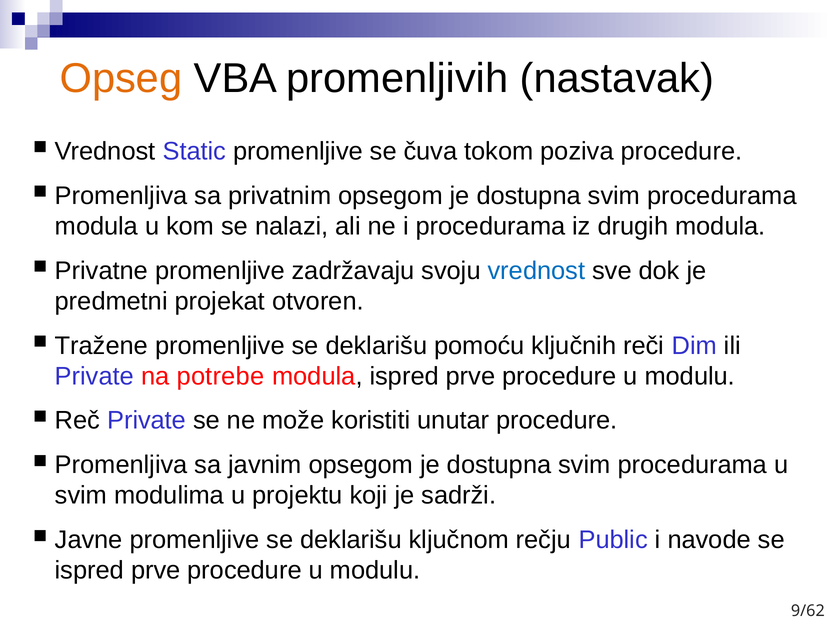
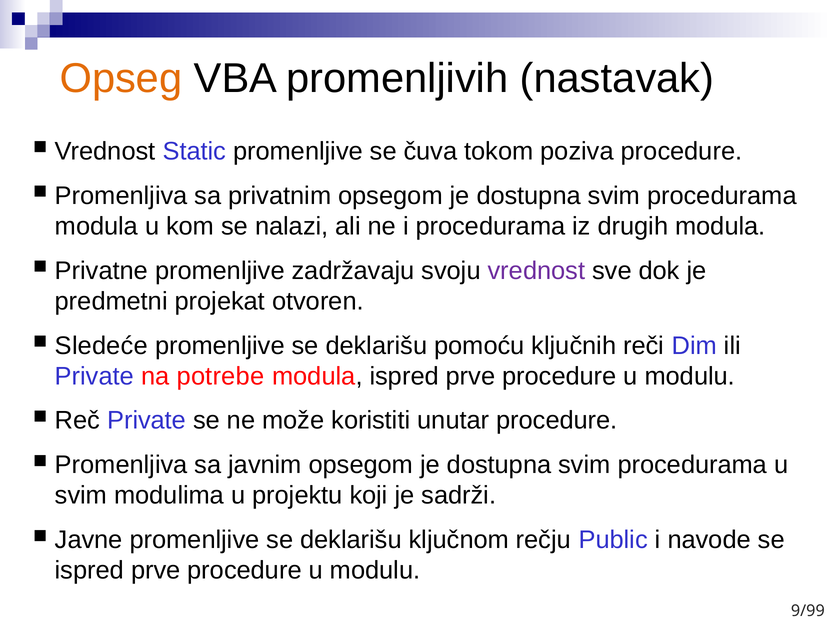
vrednost colour: blue -> purple (536, 271)
Tražene: Tražene -> Sledeće (101, 345)
9/62: 9/62 -> 9/99 (808, 611)
